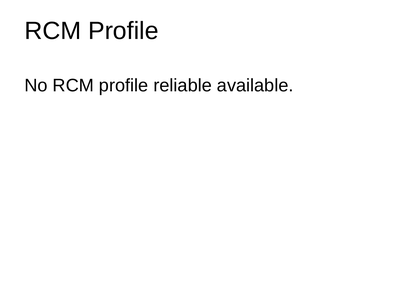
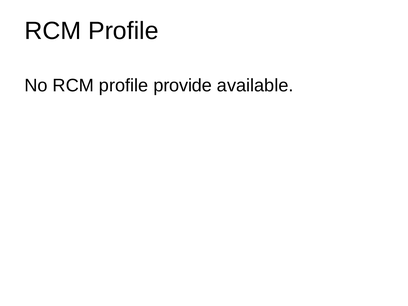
reliable: reliable -> provide (183, 86)
